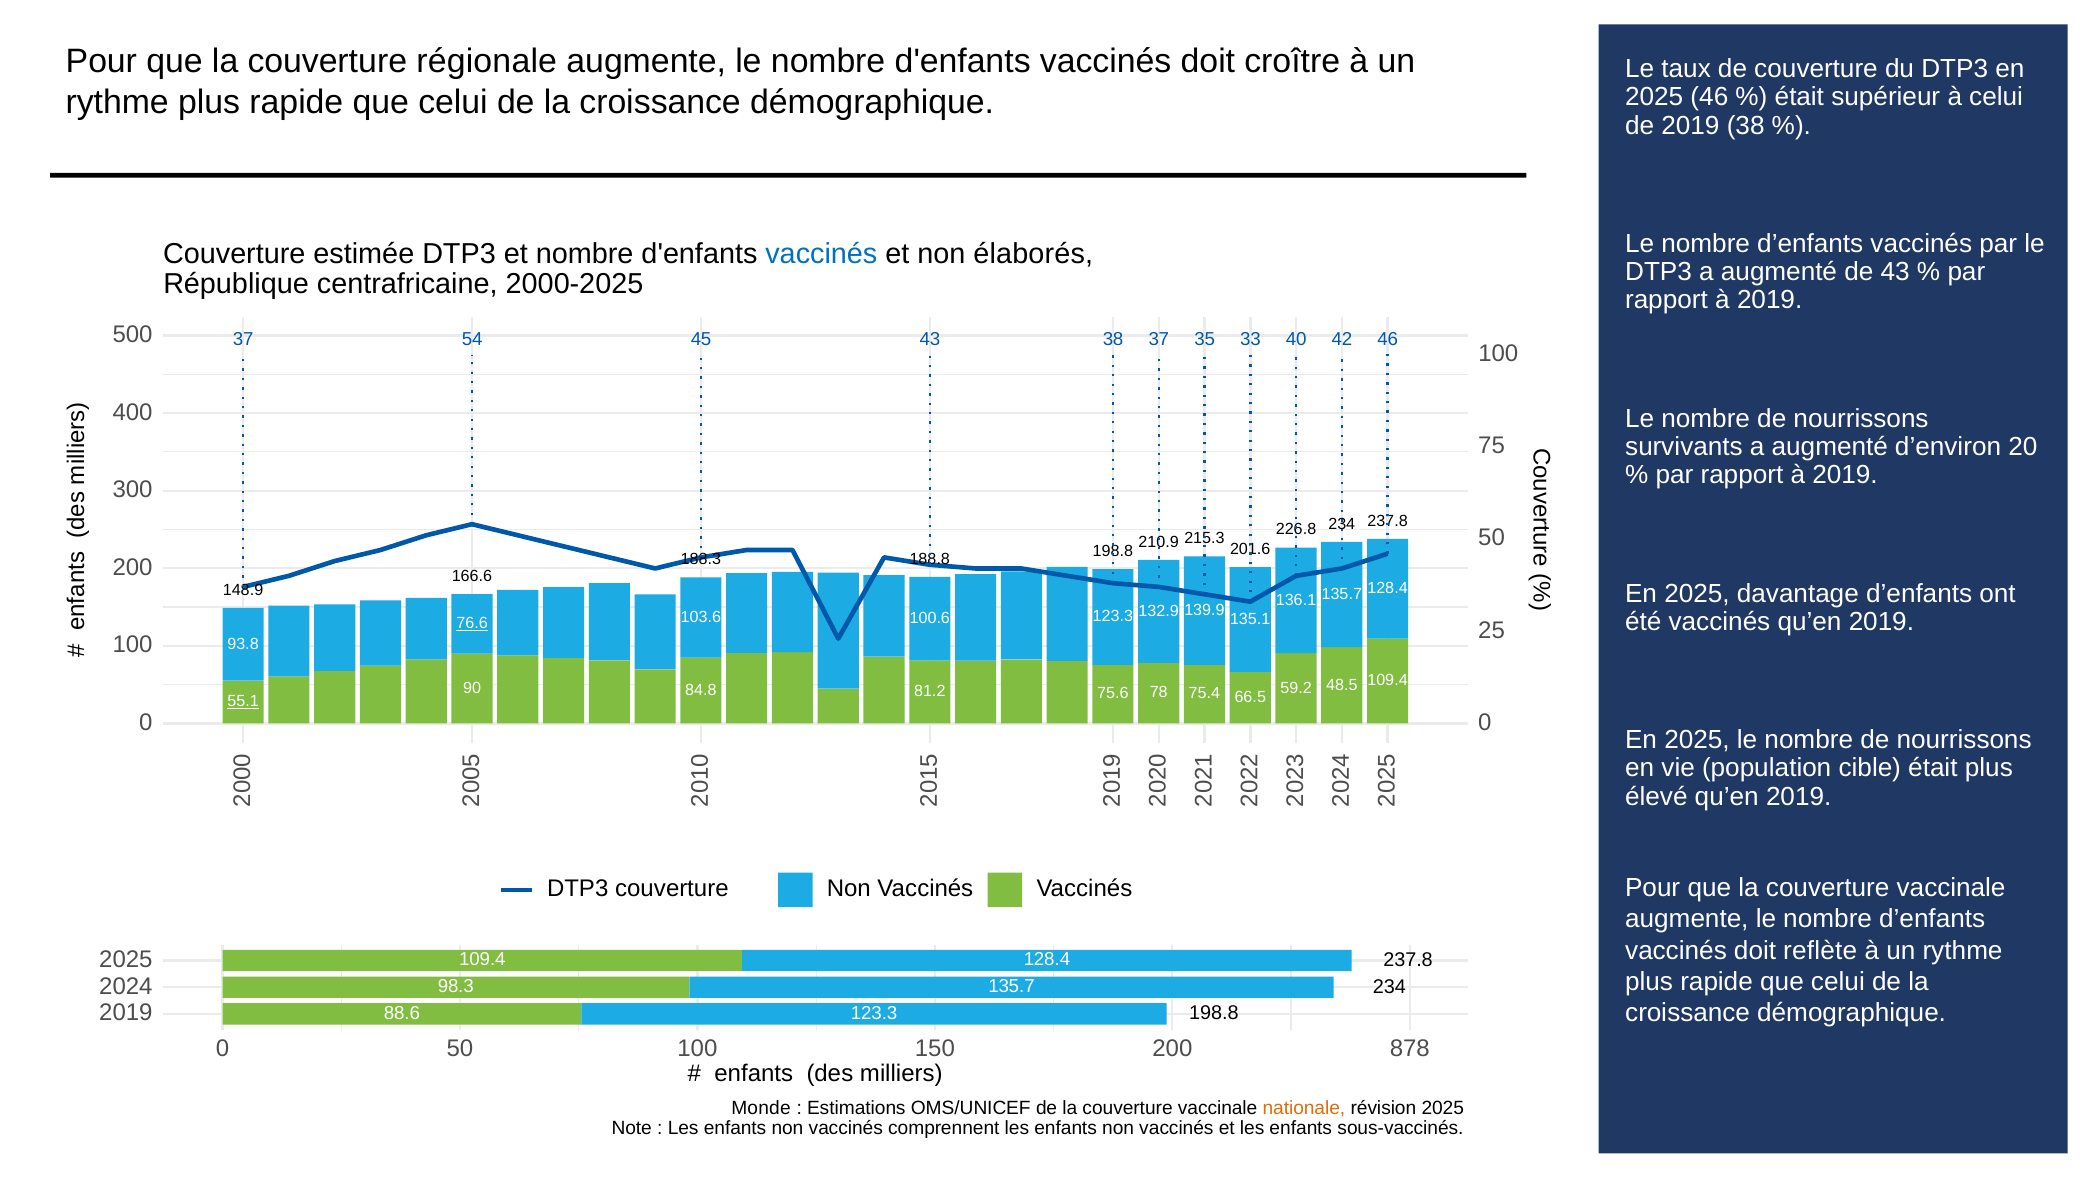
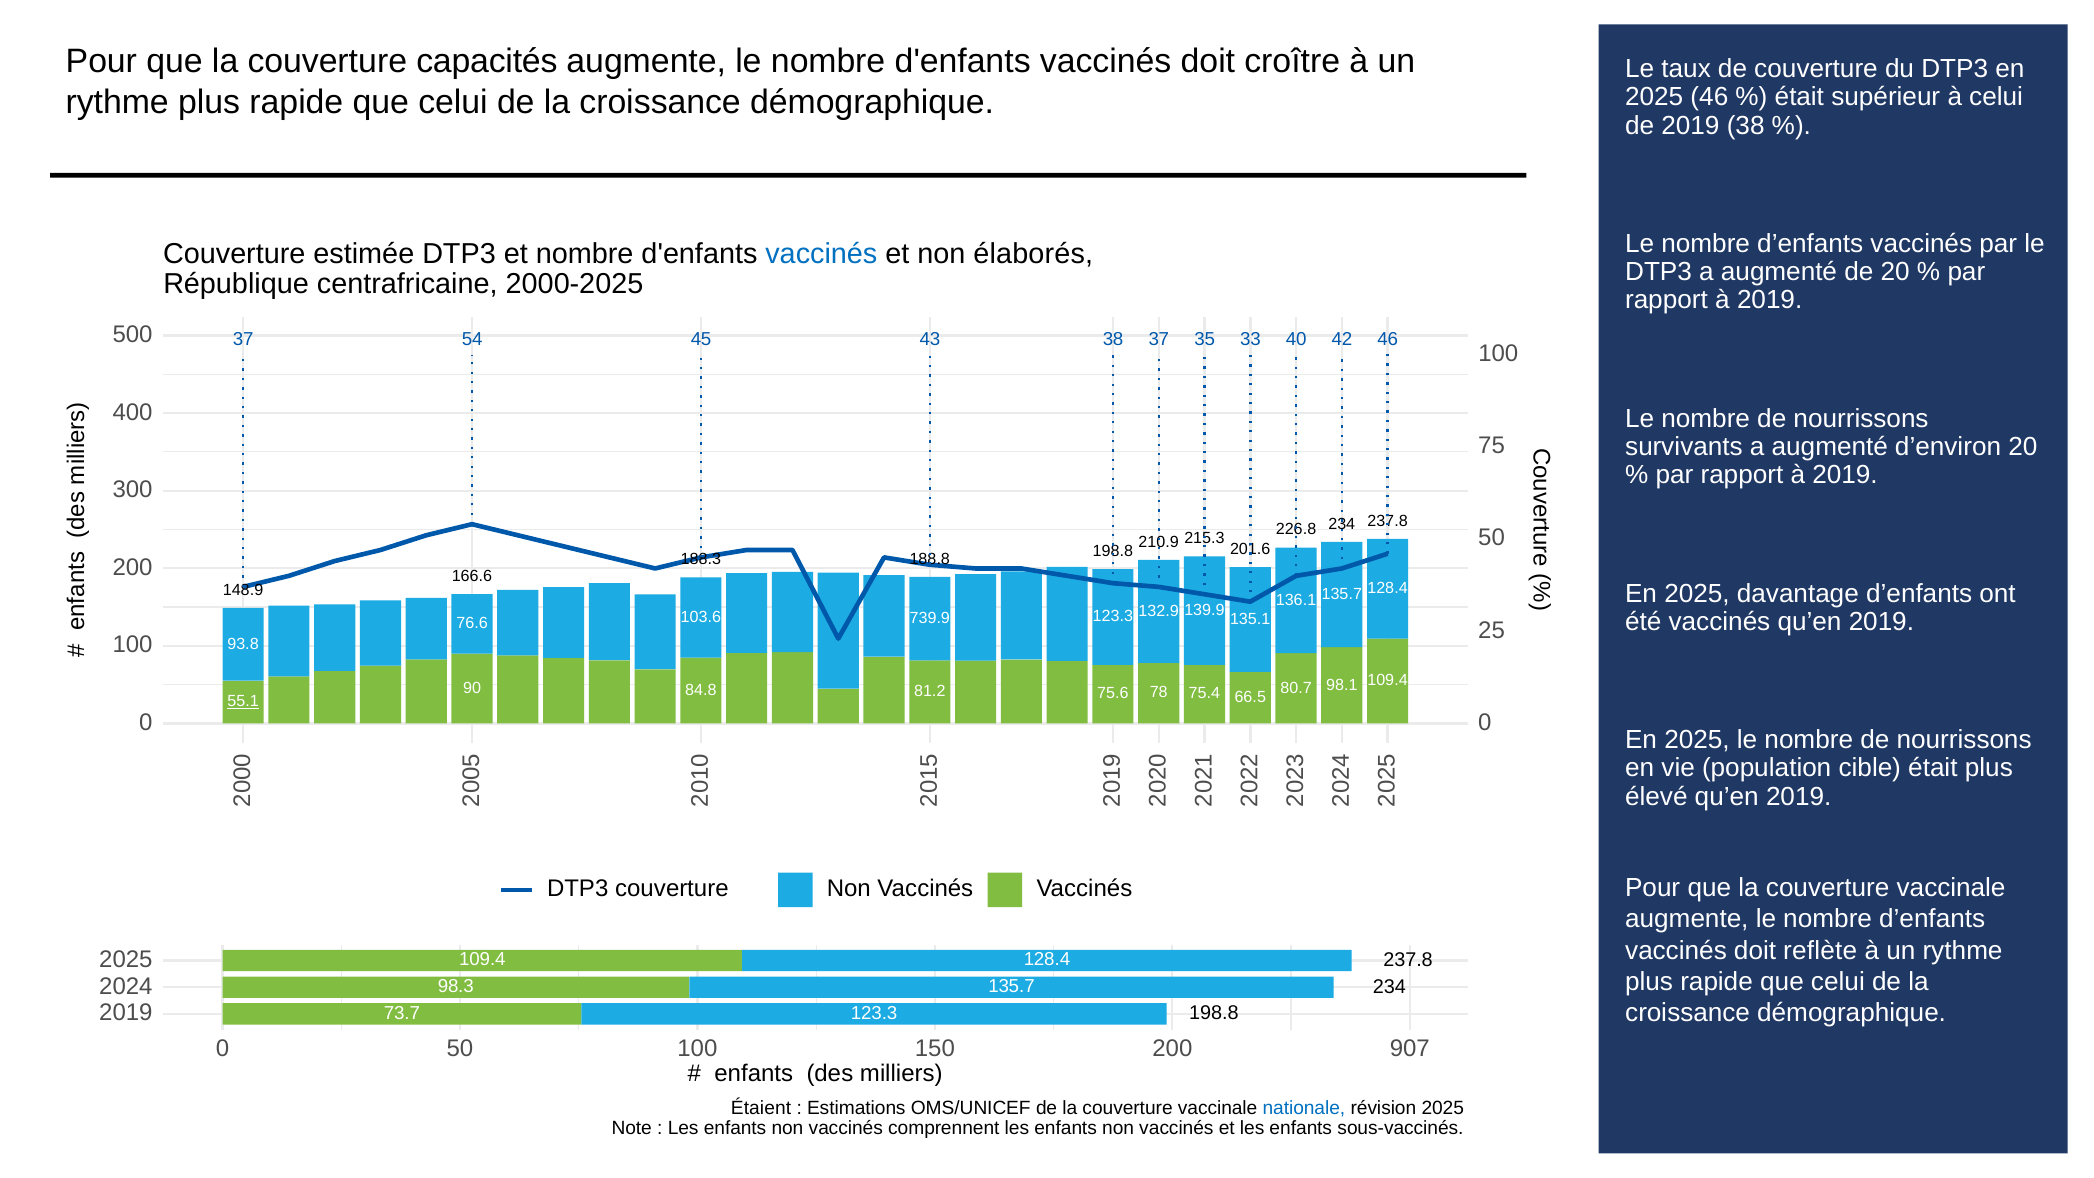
régionale: régionale -> capacités (487, 62)
de 43: 43 -> 20 (1895, 272)
100.6: 100.6 -> 739.9 (930, 618)
76.6 underline: present -> none (472, 623)
48.5: 48.5 -> 98.1 (1342, 685)
59.2: 59.2 -> 80.7 (1296, 688)
88.6: 88.6 -> 73.7 (402, 1013)
878: 878 -> 907 (1410, 1048)
Monde: Monde -> Étaient (761, 1108)
nationale colour: orange -> blue (1304, 1108)
